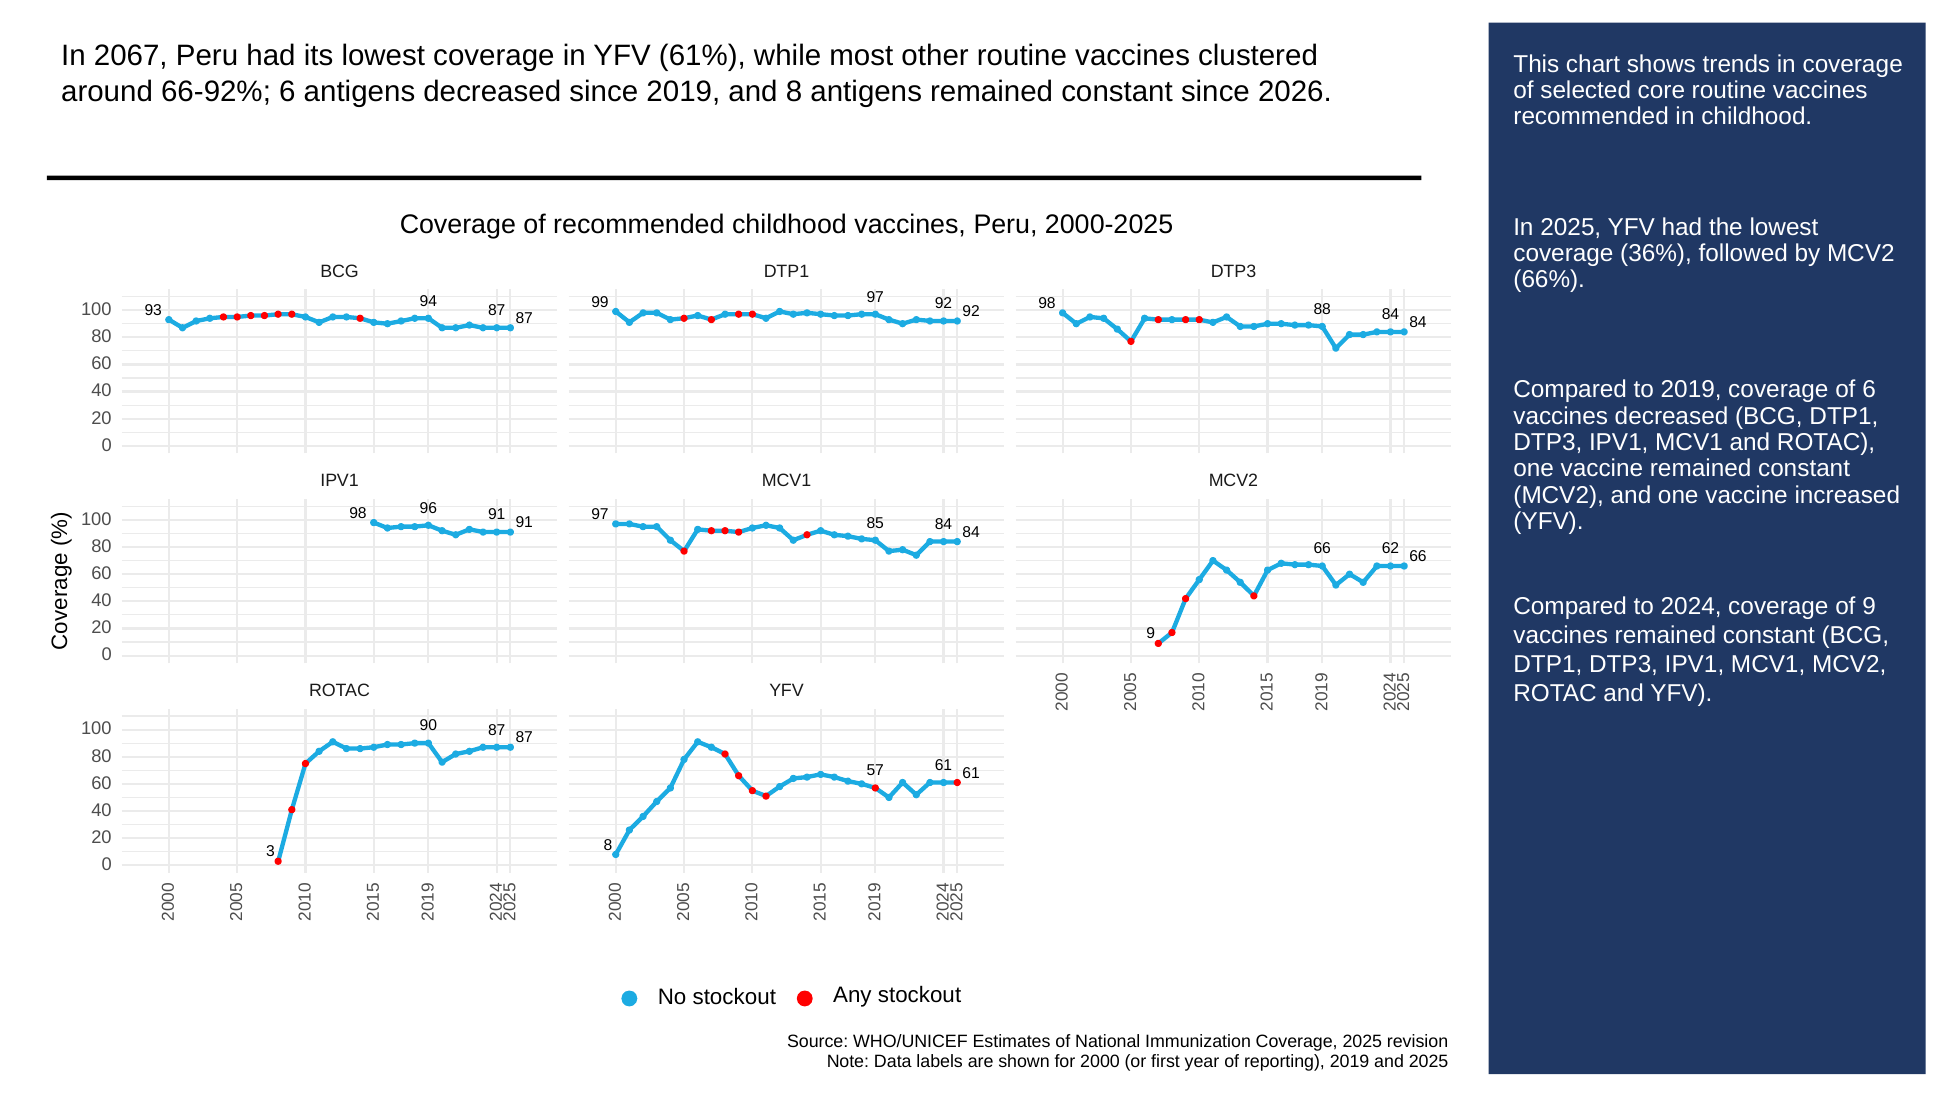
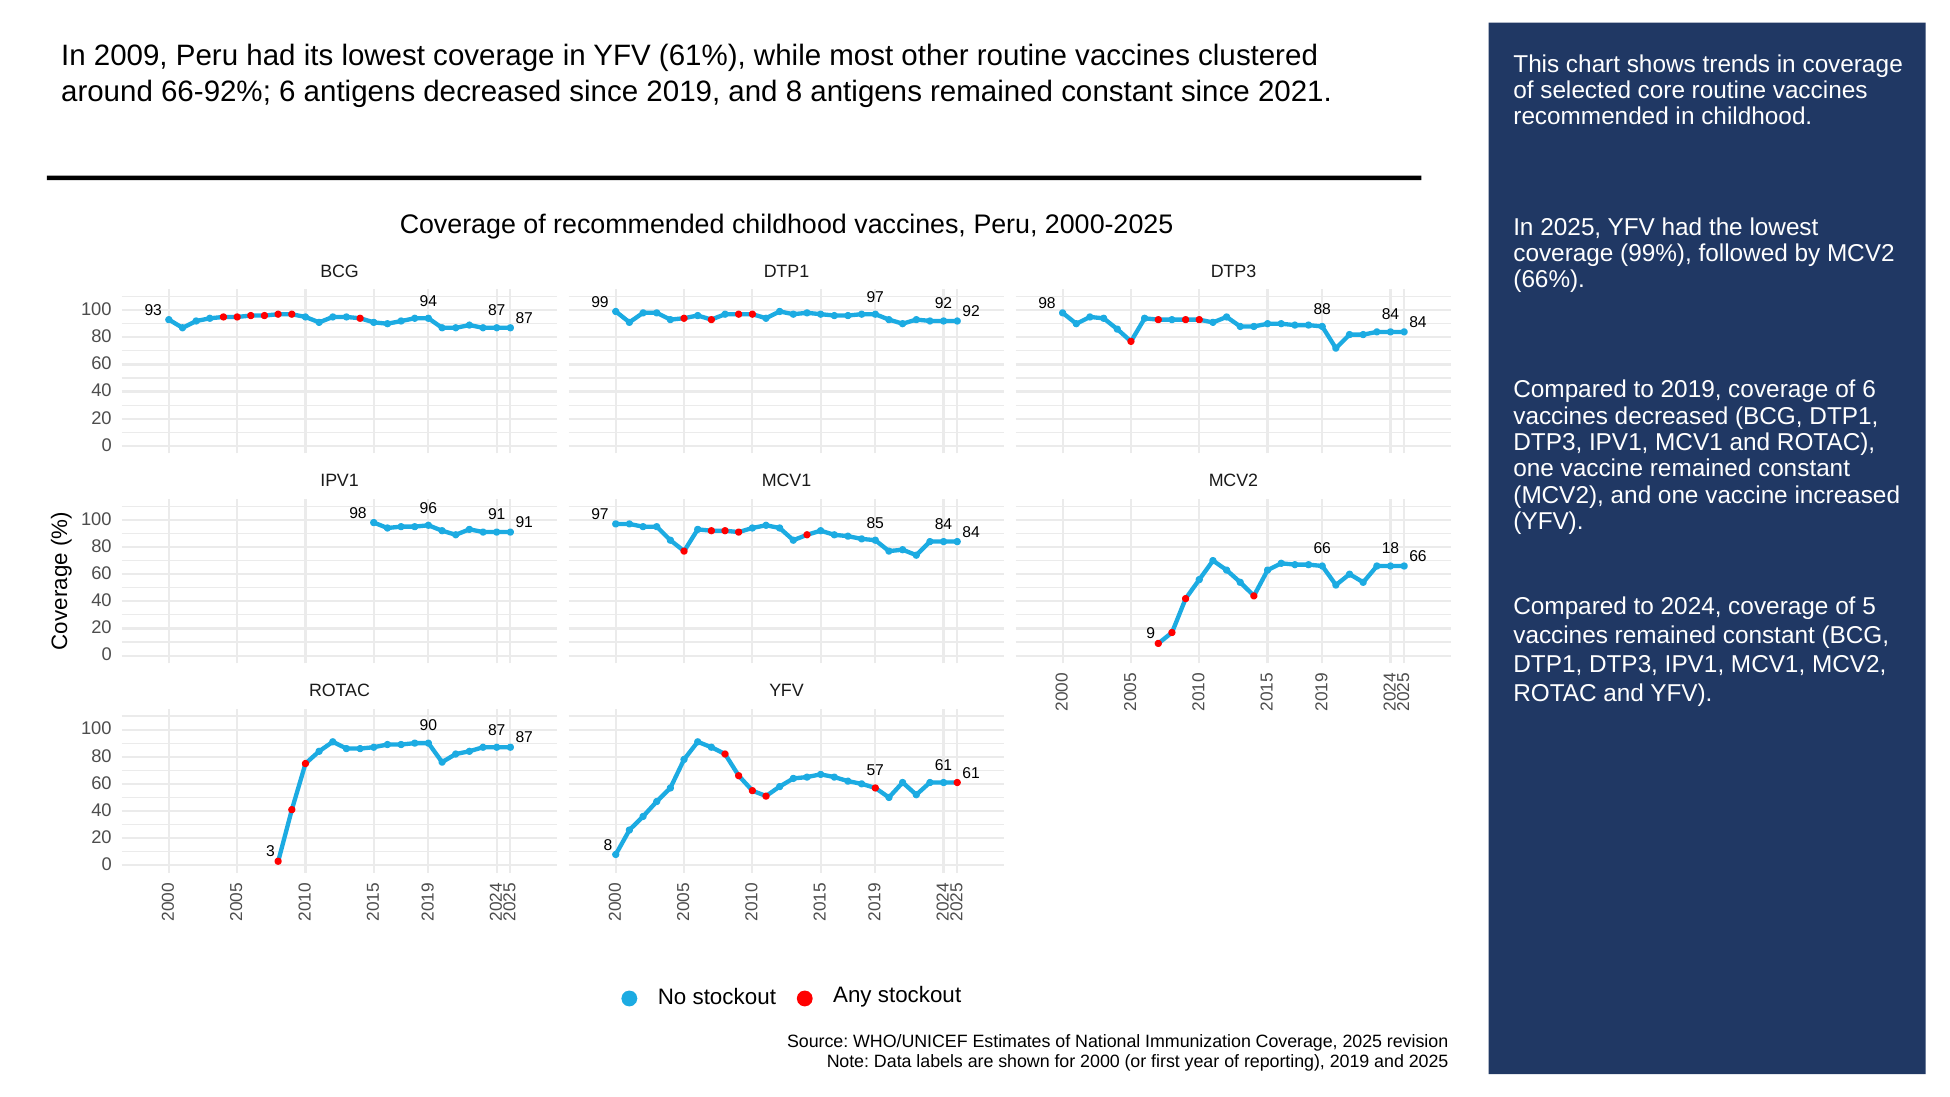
2067: 2067 -> 2009 (131, 56)
2026: 2026 -> 2021 (1295, 92)
36%: 36% -> 99% (1656, 253)
62: 62 -> 18 (1390, 549)
of 9: 9 -> 5 (1869, 606)
